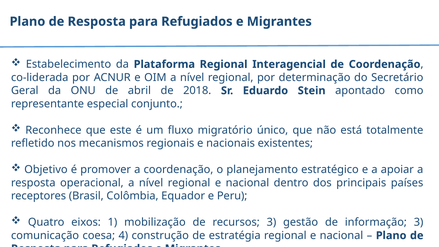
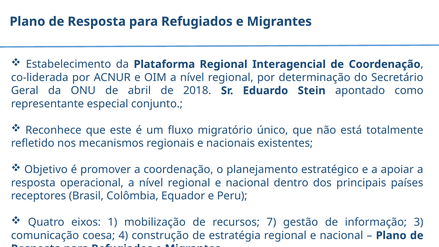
recursos 3: 3 -> 7 (271, 222)
